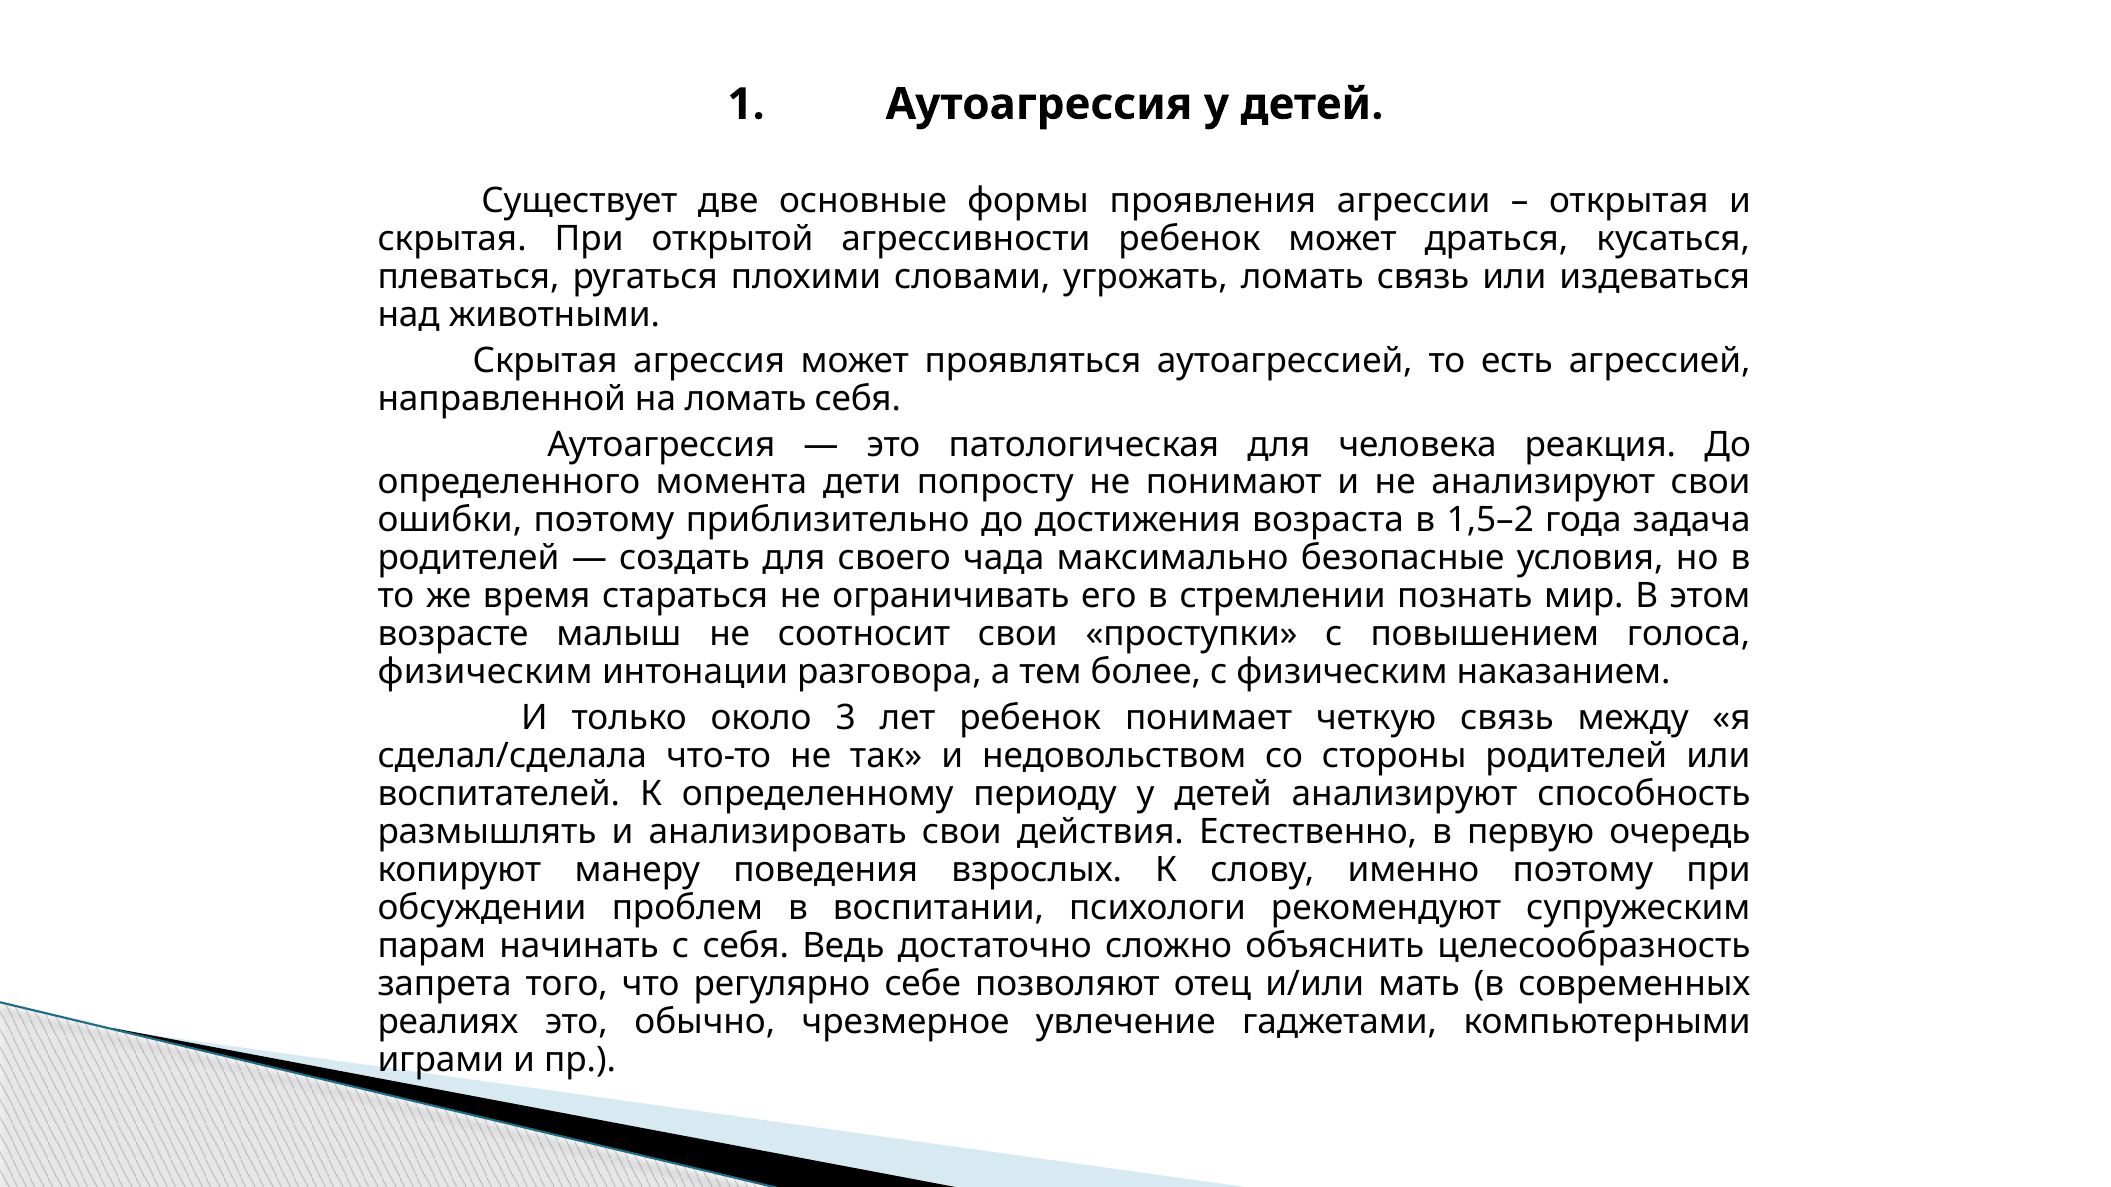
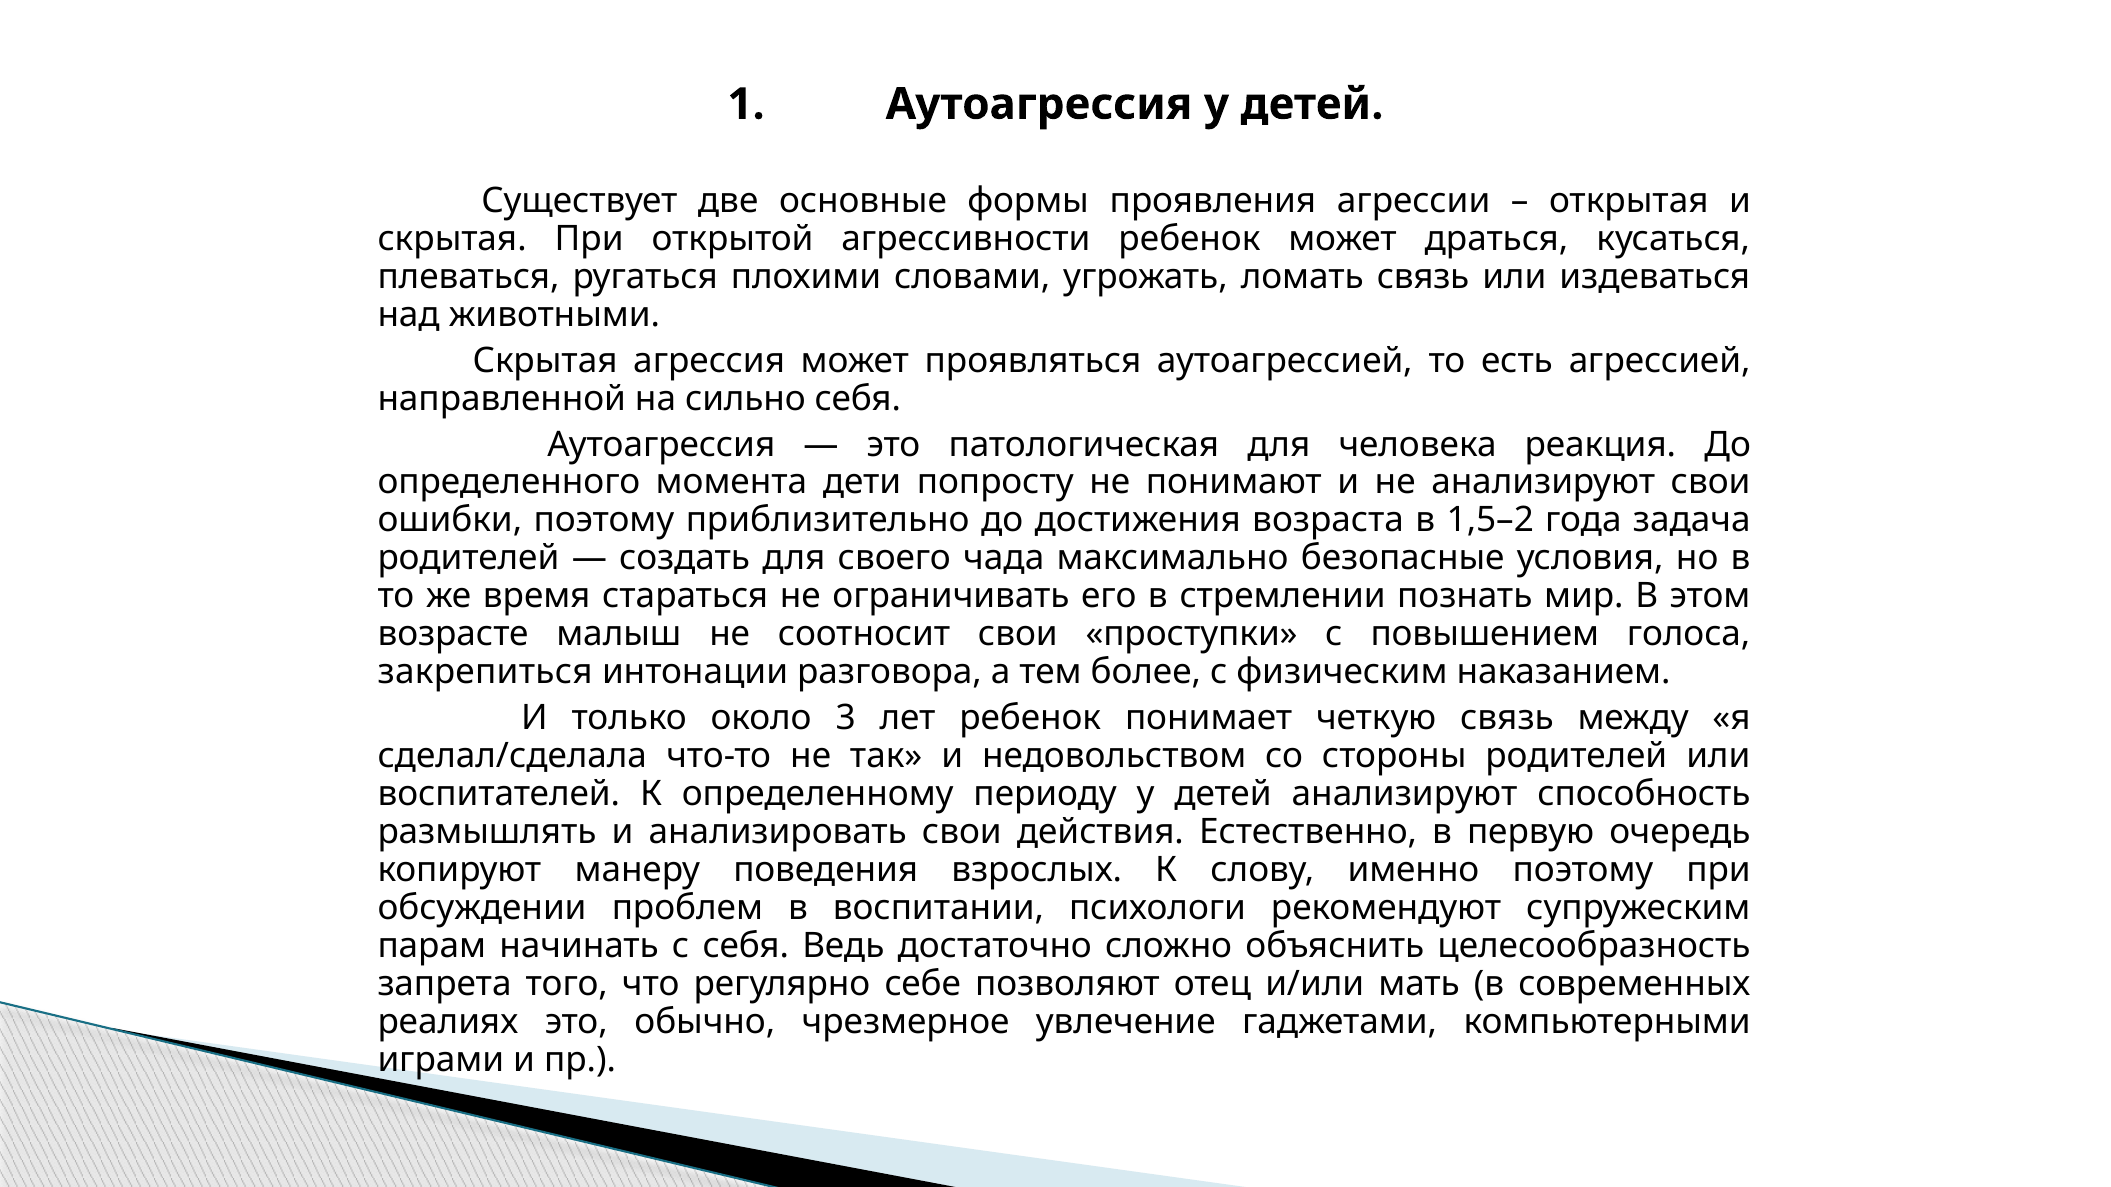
на ломать: ломать -> сильно (745, 399)
физическим: физическим -> закрепиться (485, 672)
